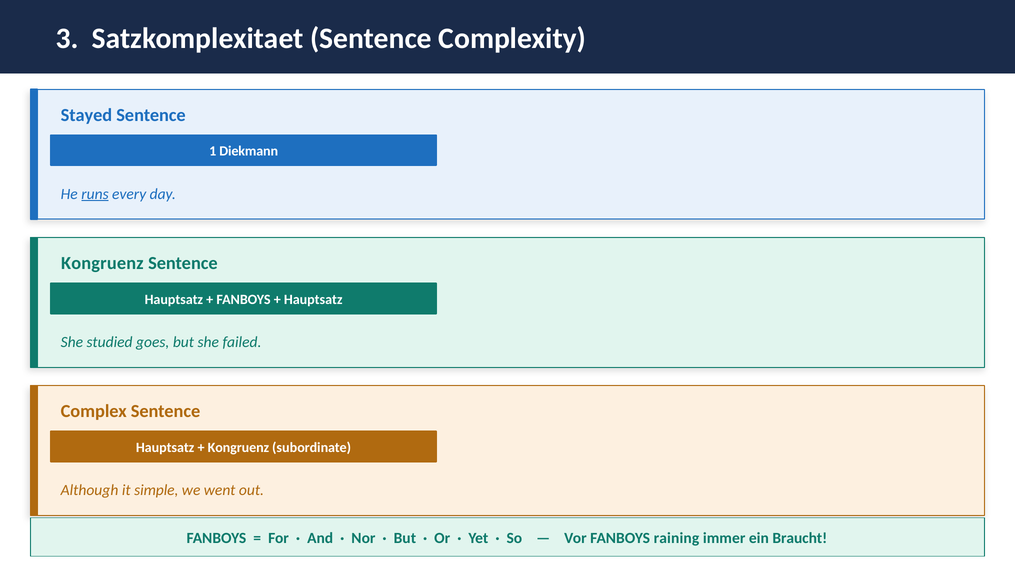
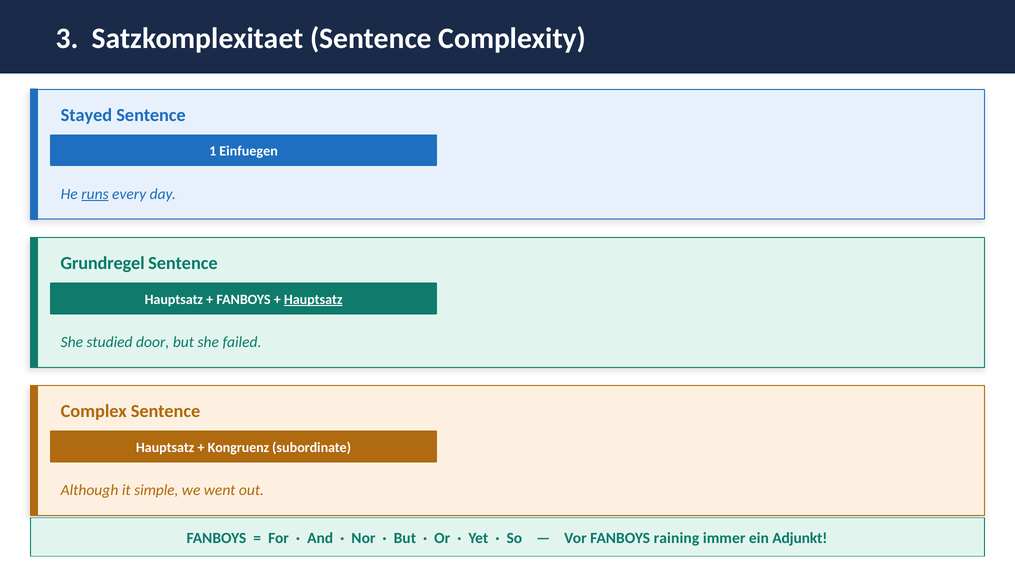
Diekmann: Diekmann -> Einfuegen (249, 151)
Kongruenz: Kongruenz -> Grundregel (103, 263)
Hauptsatz underline: none -> present (313, 299)
goes: goes -> door (153, 342)
Braucht: Braucht -> Adjunkt (800, 538)
